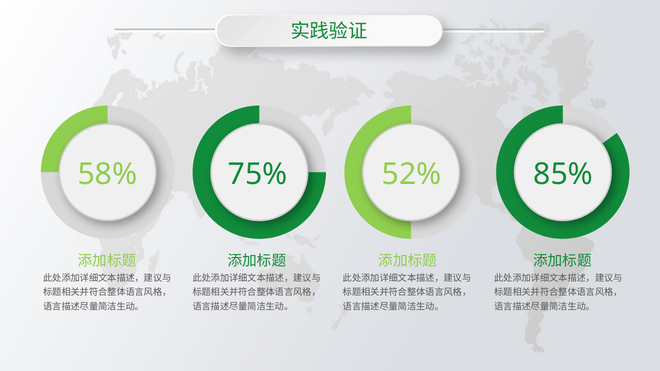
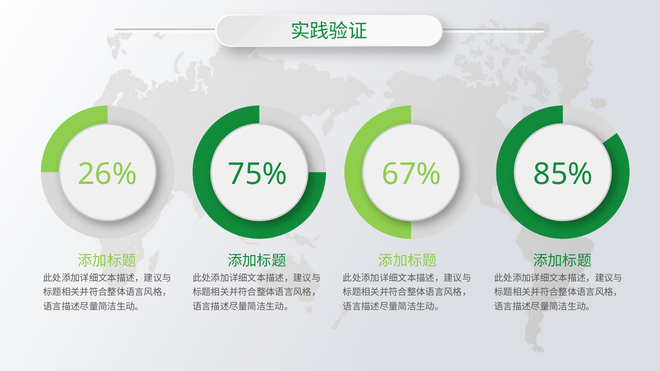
58%: 58% -> 26% (108, 174)
52%: 52% -> 67% (412, 174)
